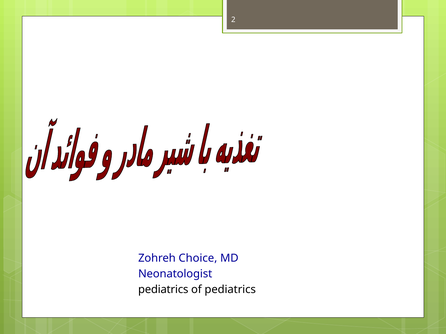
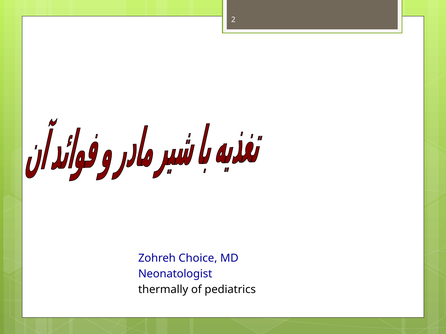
pediatrics: pediatrics -> thermally (163, 290)
